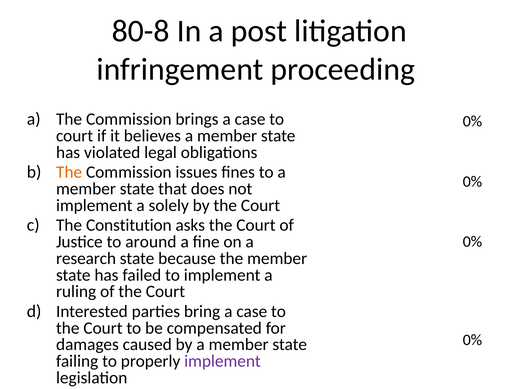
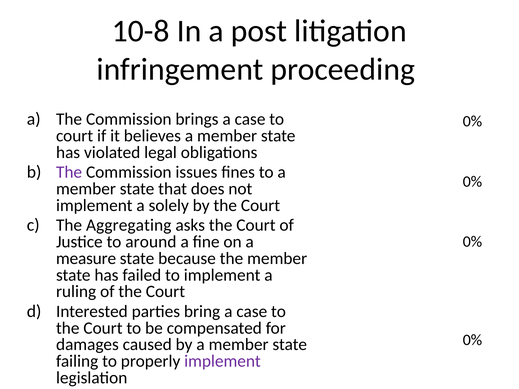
80-8: 80-8 -> 10-8 (141, 31)
The colour: orange -> purple (69, 172)
Constitution: Constitution -> Aggregating (129, 225)
research: research -> measure (86, 259)
